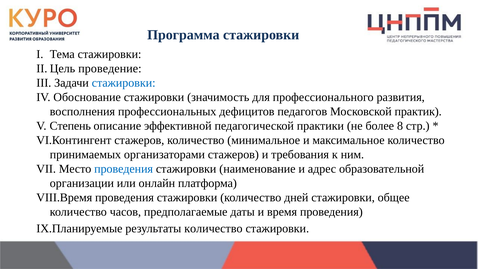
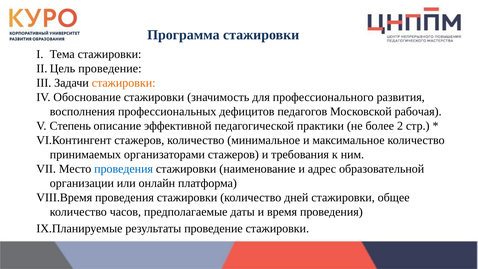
стажировки colour: blue -> orange (124, 83)
практик: практик -> рабочая (418, 111)
8: 8 -> 2 (400, 126)
результаты количество: количество -> проведение (213, 228)
